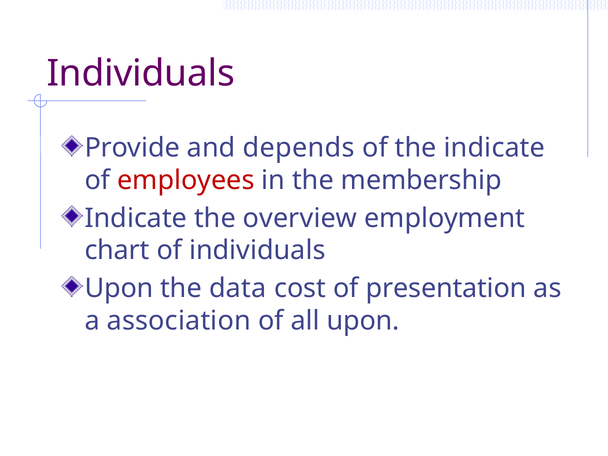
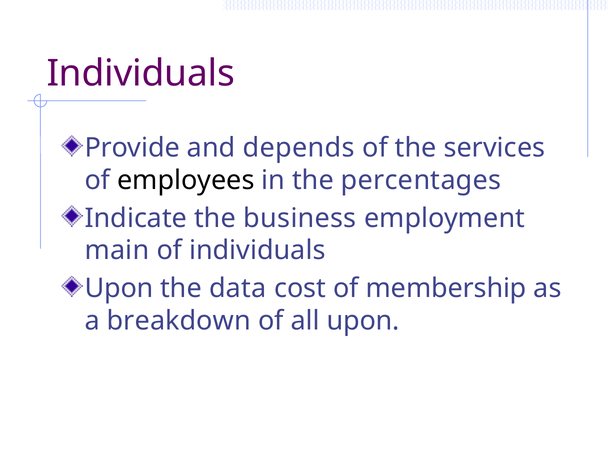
the indicate: indicate -> services (494, 148)
employees colour: red -> black (186, 180)
membership: membership -> percentages (421, 180)
overview: overview -> business (300, 218)
chart: chart -> main (117, 251)
presentation: presentation -> membership (446, 288)
association: association -> breakdown (179, 321)
